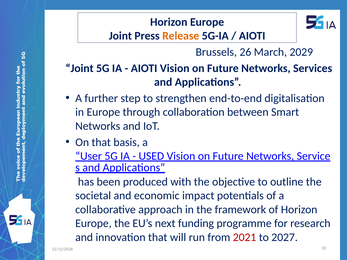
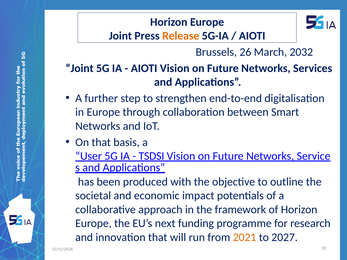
2029: 2029 -> 2032 (301, 52)
USED: USED -> TSDSI (151, 156)
2021 colour: red -> orange (245, 237)
